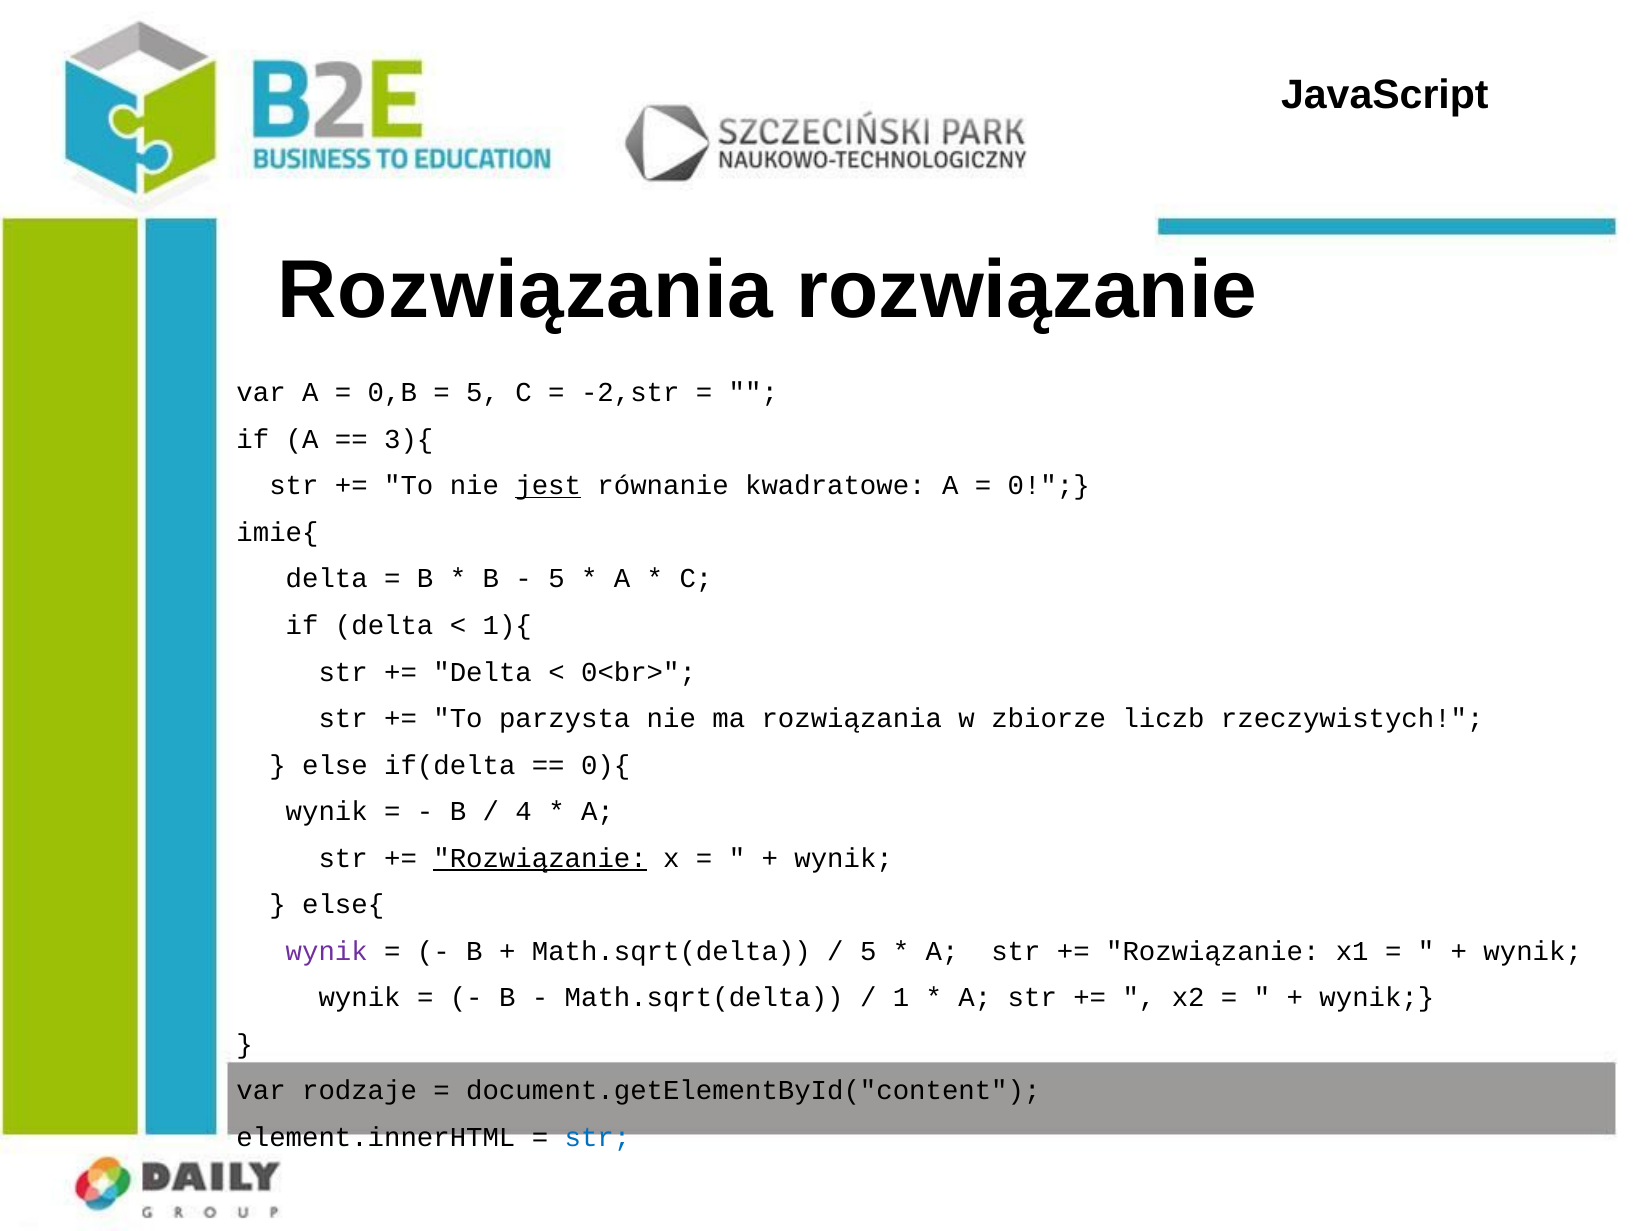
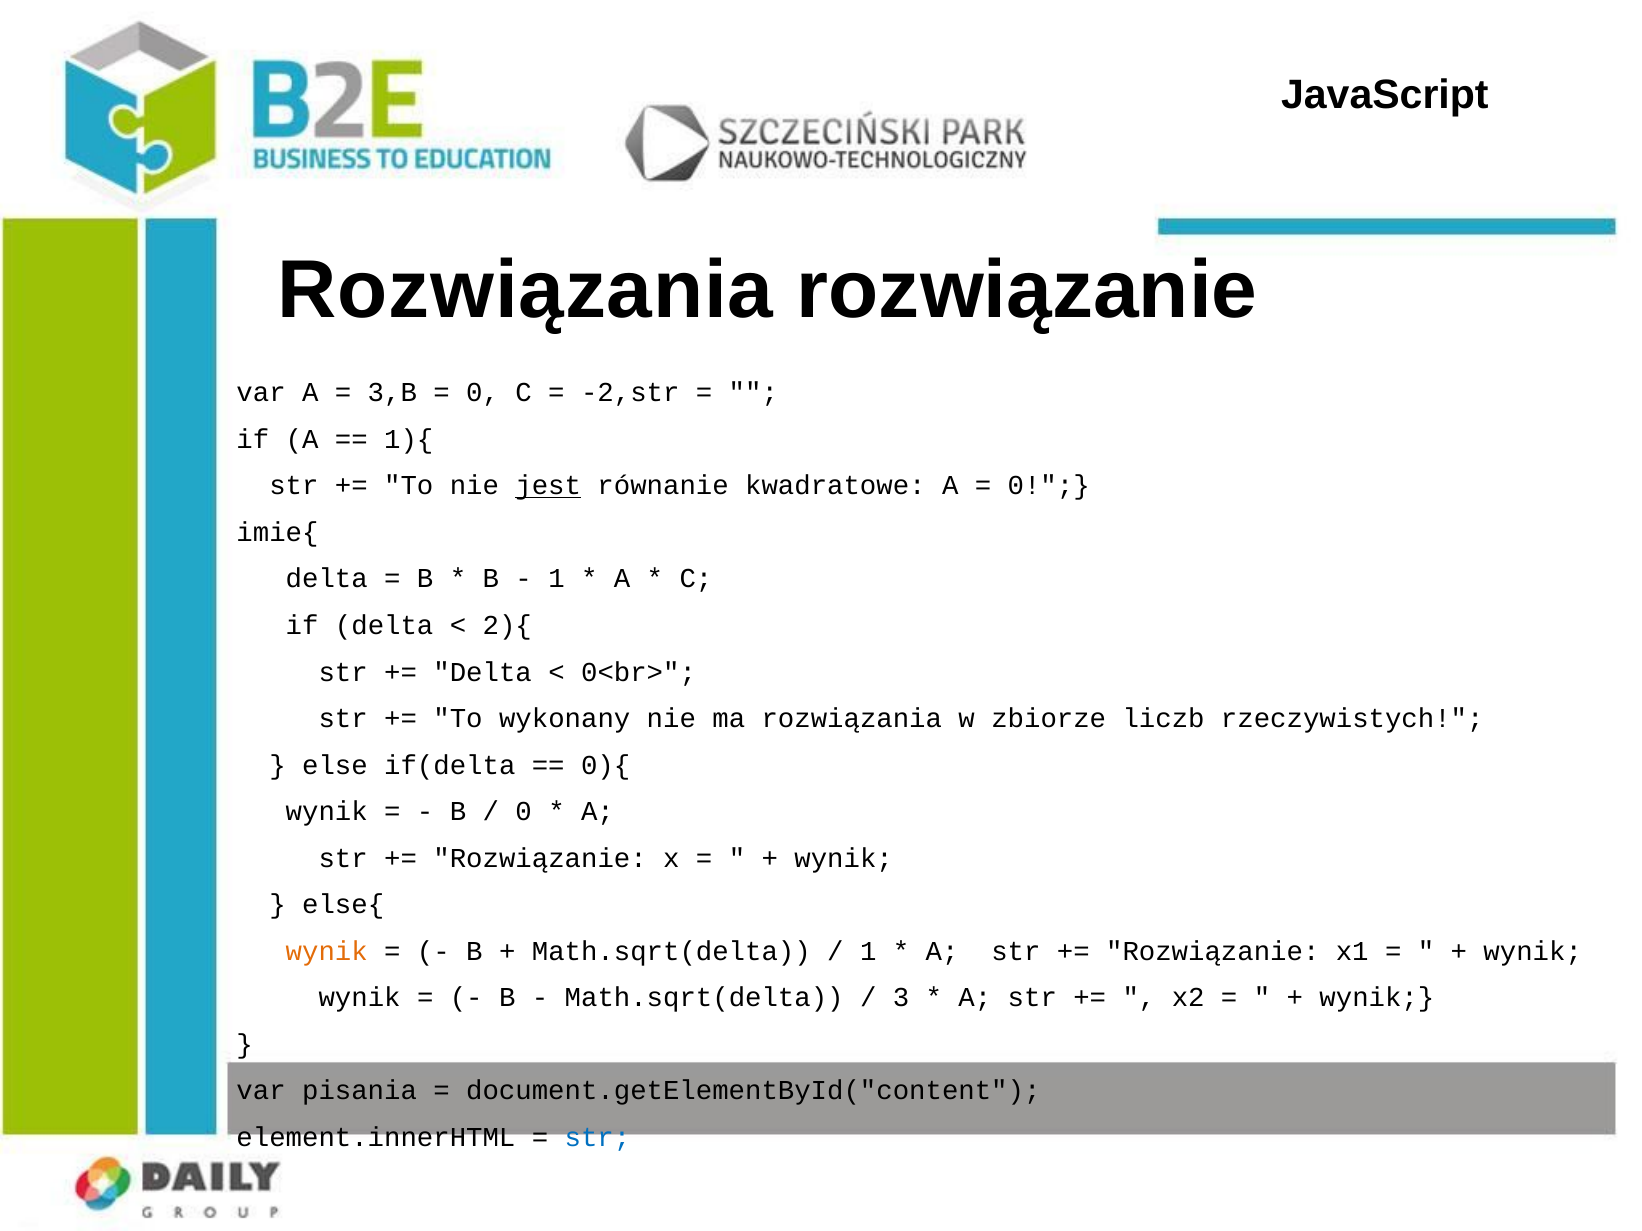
0,B: 0,B -> 3,B (392, 393)
5: 5 -> 0 (483, 393)
3){: 3){ -> 1){ (409, 440)
5: 5 -> 1 (556, 579)
1){: 1){ -> 2){ (507, 626)
parzysta: parzysta -> wykonany (565, 719)
4: 4 -> 0 (524, 812)
Rozwiązanie underline: present -> none (540, 858)
wynik colour: purple -> orange (327, 952)
5: 5 -> 1 (868, 952)
1: 1 -> 3 (901, 998)
rodzaje: rodzaje -> pisania (360, 1091)
